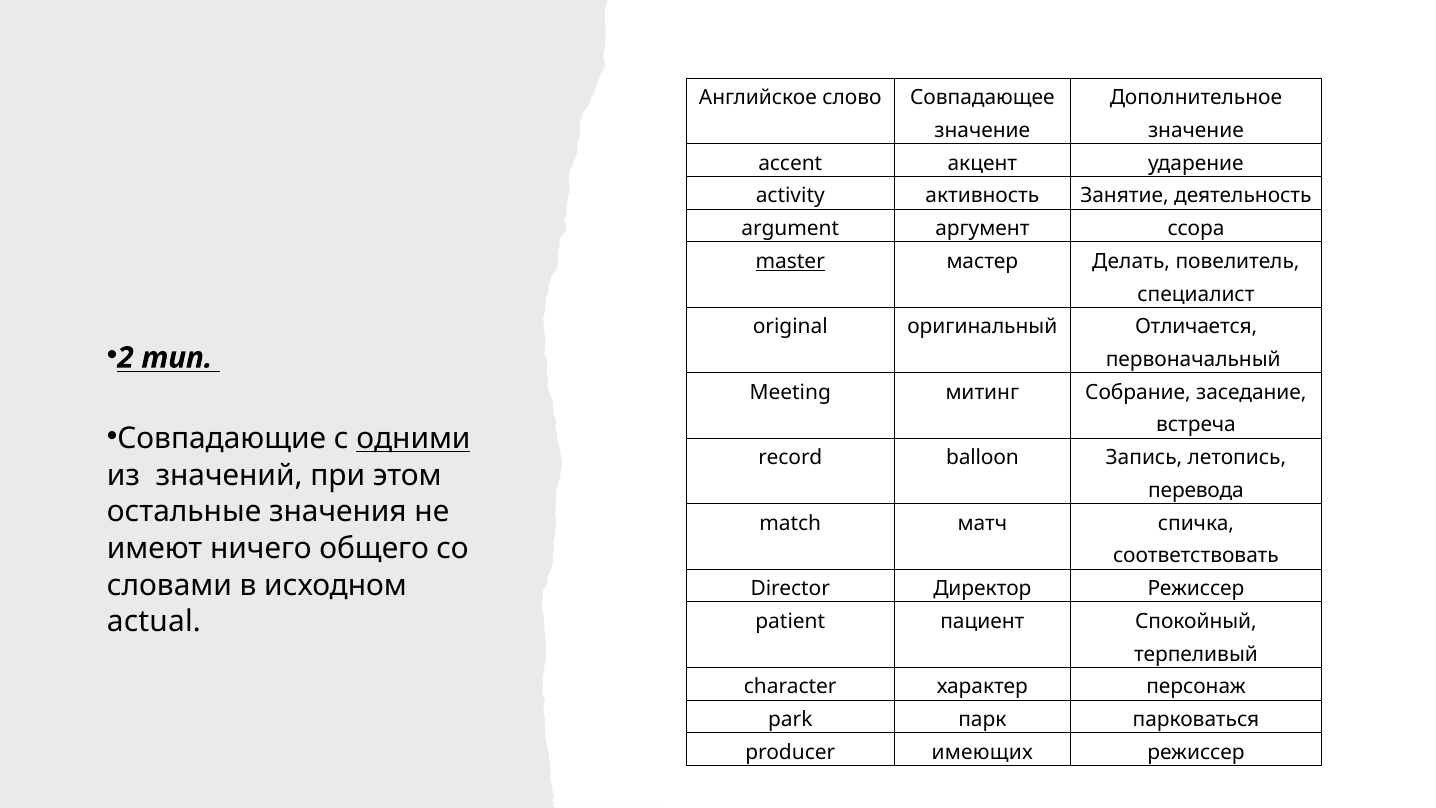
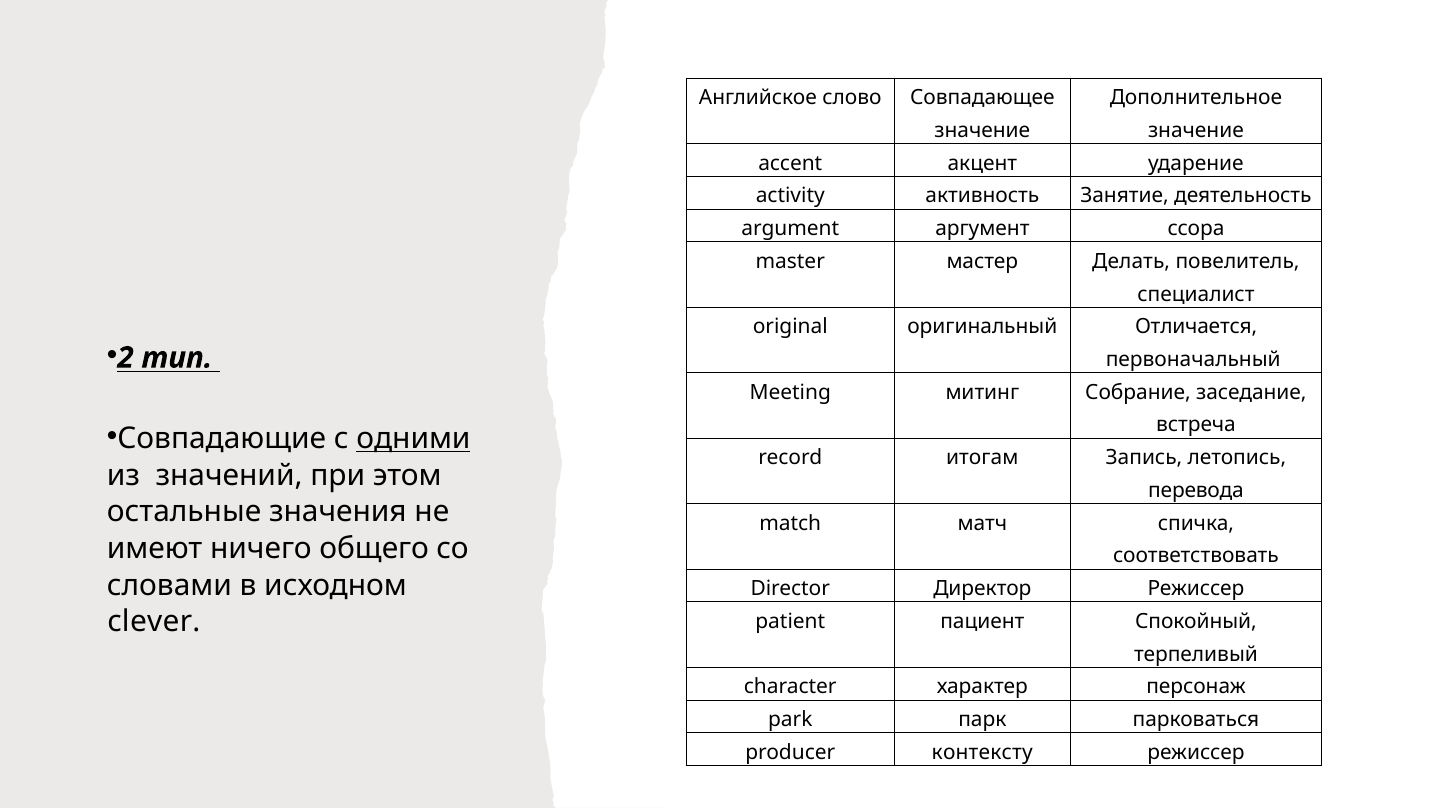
master underline: present -> none (790, 261)
balloon: balloon -> итогам (982, 458)
actual: actual -> clever (154, 622)
имеющих: имеющих -> контексту (982, 752)
